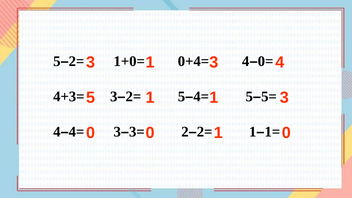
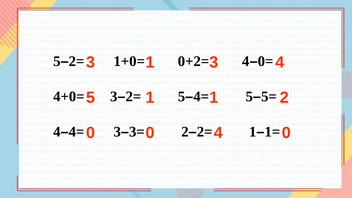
0+4=: 0+4= -> 0+2= (193, 61)
4+3=: 4+3= -> 4+0= (69, 97)
1 3: 3 -> 2 (284, 98)
0 0 1: 1 -> 4 (218, 133)
